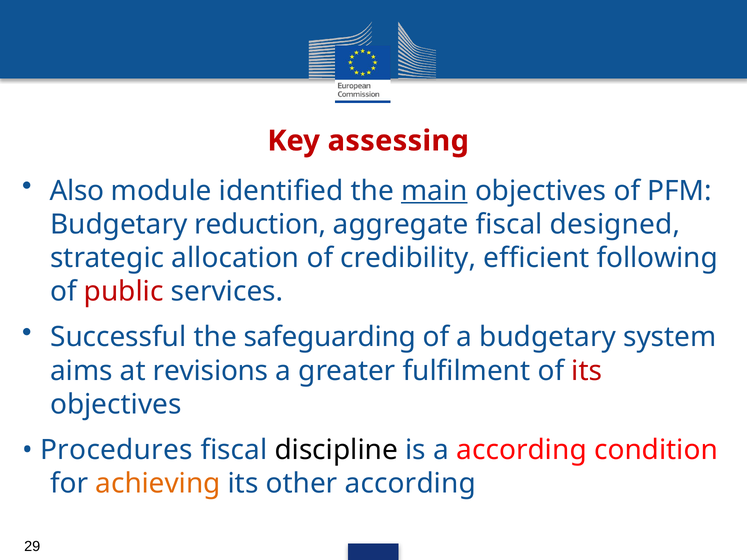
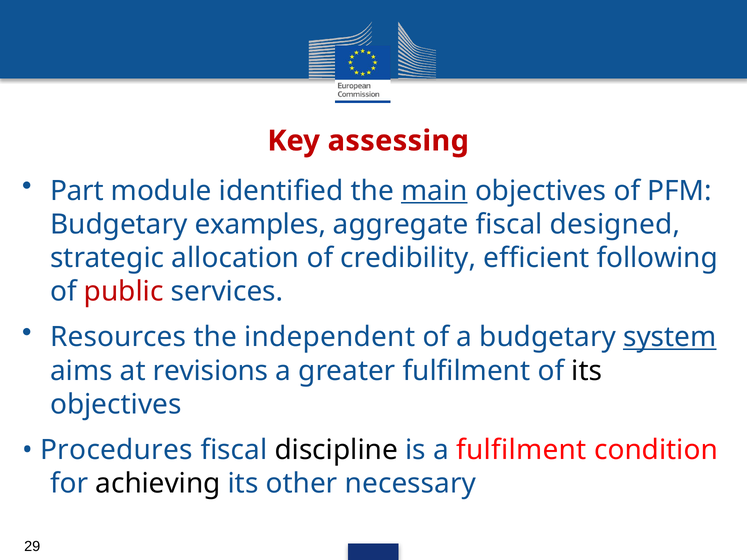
Also: Also -> Part (77, 191)
reduction: reduction -> examples (260, 224)
Successful: Successful -> Resources (118, 337)
safeguarding: safeguarding -> independent (330, 337)
system underline: none -> present (670, 337)
its colour: red -> black (587, 371)
a according: according -> fulfilment (521, 450)
achieving colour: orange -> black (158, 484)
other according: according -> necessary (410, 484)
